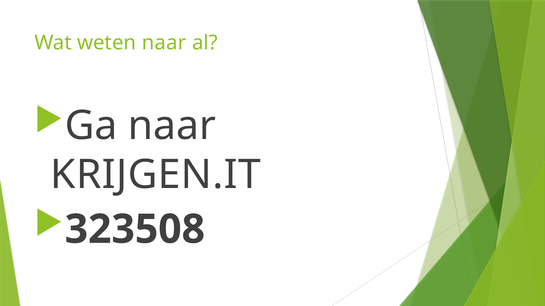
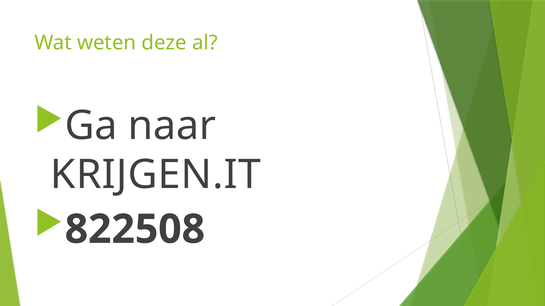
weten naar: naar -> deze (164, 43)
323508: 323508 -> 822508 (135, 230)
